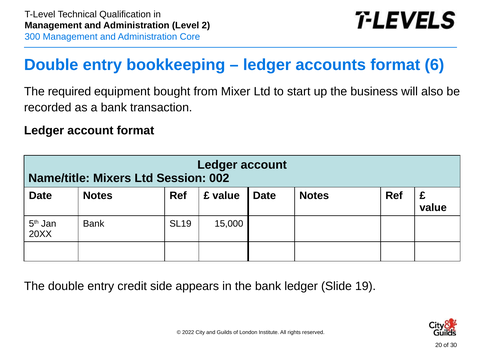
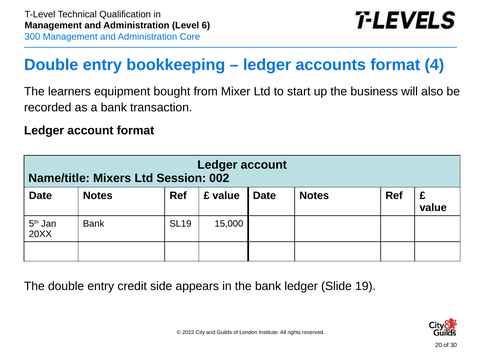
2: 2 -> 6 (206, 25)
6: 6 -> 4 (434, 65)
required: required -> learners (69, 92)
